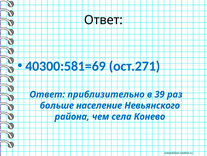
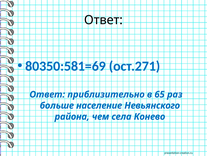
40300:581=69: 40300:581=69 -> 80350:581=69 (66, 66)
39: 39 -> 65 (160, 94)
